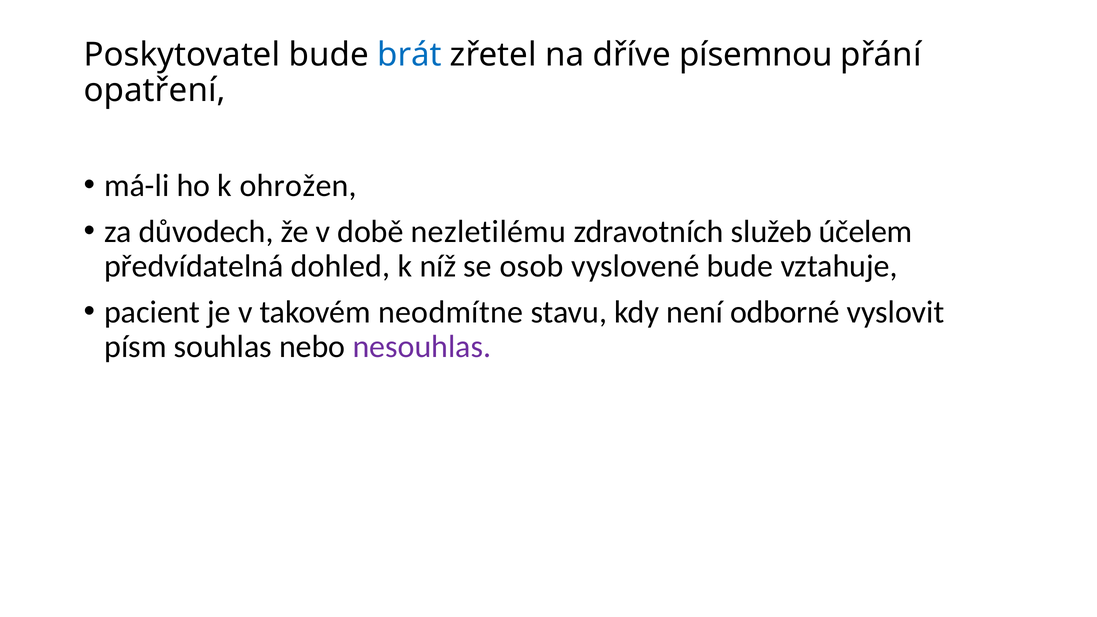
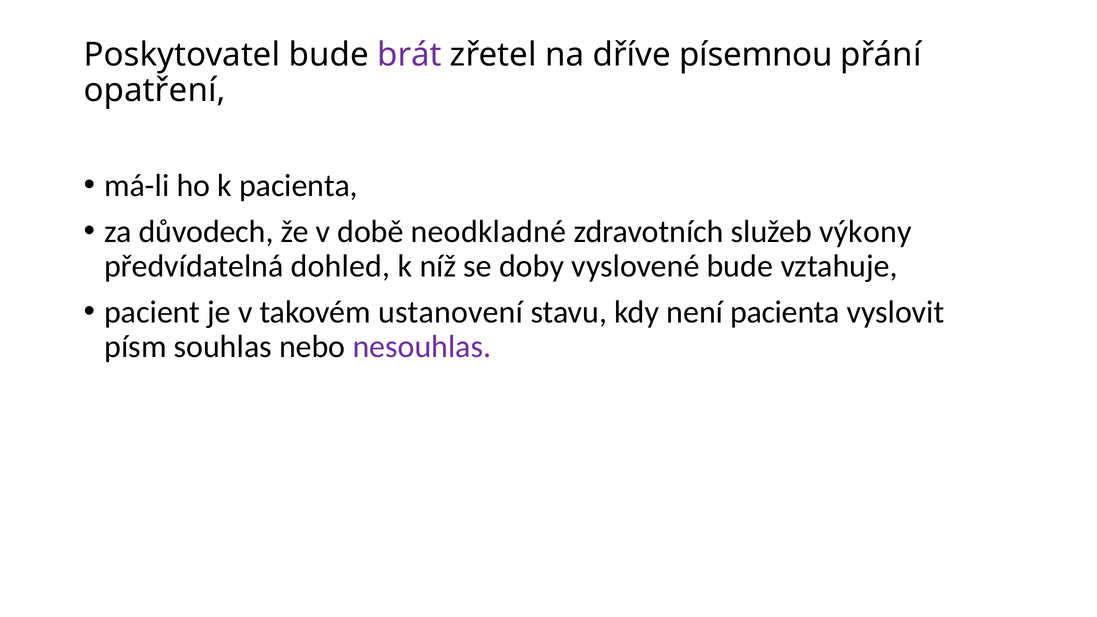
brát colour: blue -> purple (409, 55)
k ohrožen: ohrožen -> pacienta (298, 185)
nezletilému: nezletilému -> neodkladné (488, 231)
účelem: účelem -> výkony (865, 231)
osob: osob -> doby (532, 266)
neodmítne: neodmítne -> ustanovení (451, 312)
není odborné: odborné -> pacienta (785, 312)
